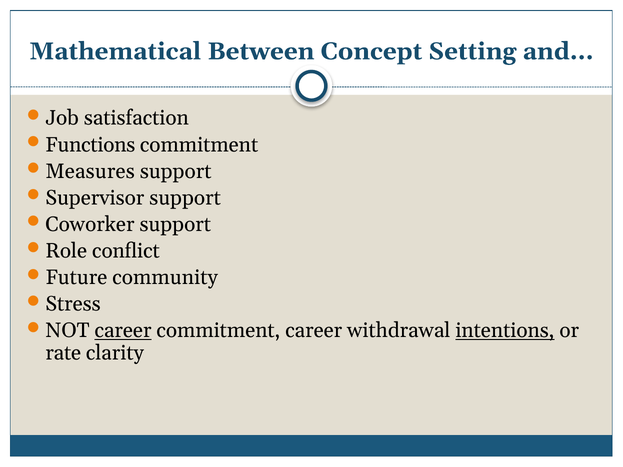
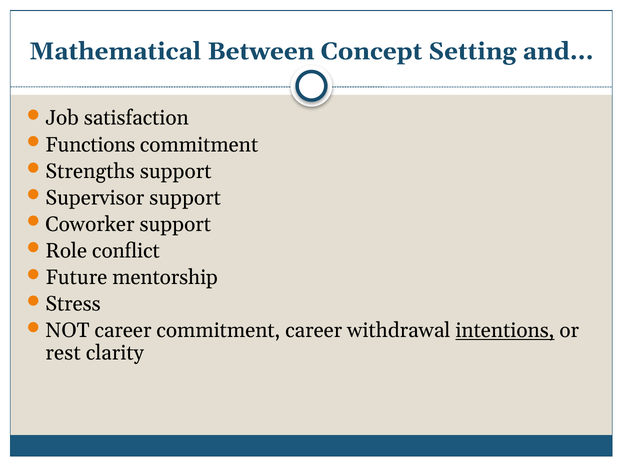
Measures: Measures -> Strengths (90, 171)
community: community -> mentorship (165, 278)
career underline: present -> none (123, 331)
rate: rate -> rest (63, 353)
